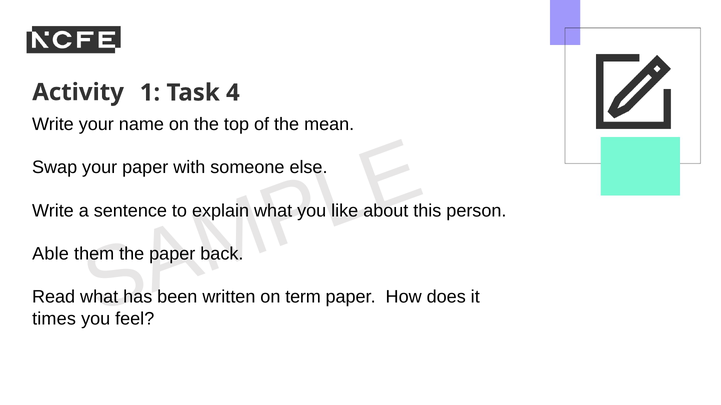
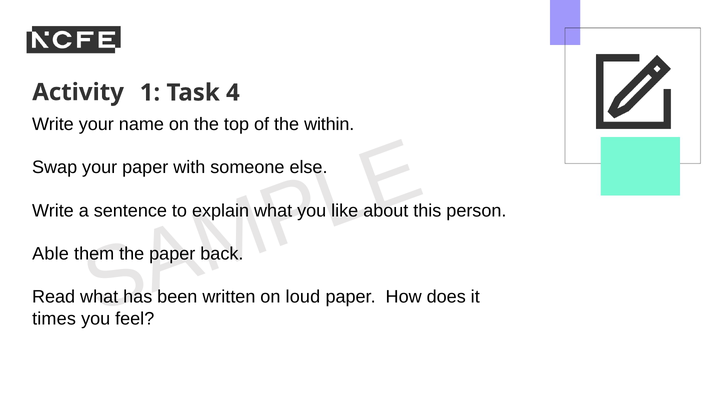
mean: mean -> within (329, 124)
term: term -> loud (303, 297)
